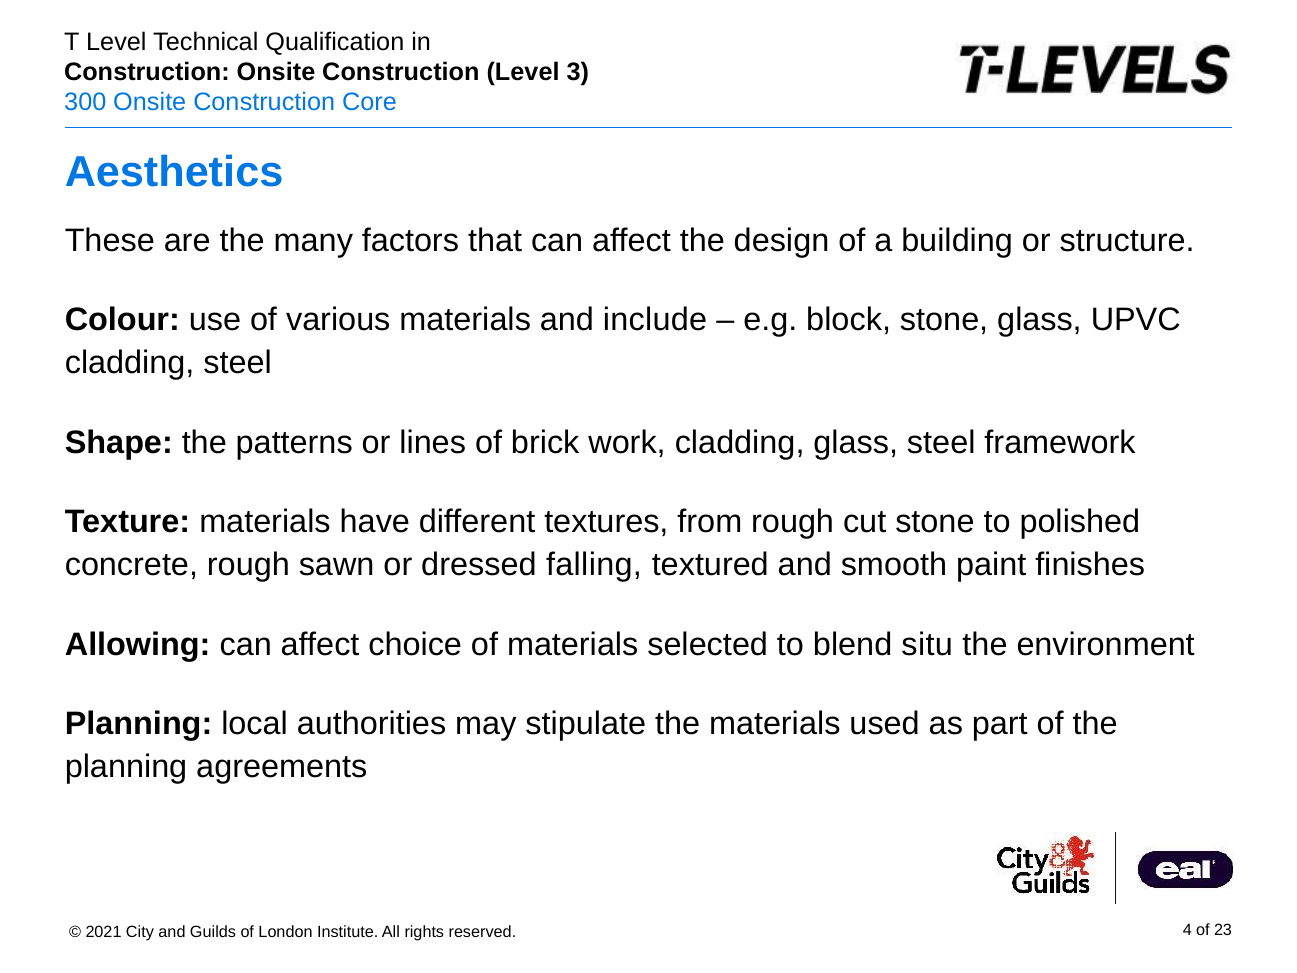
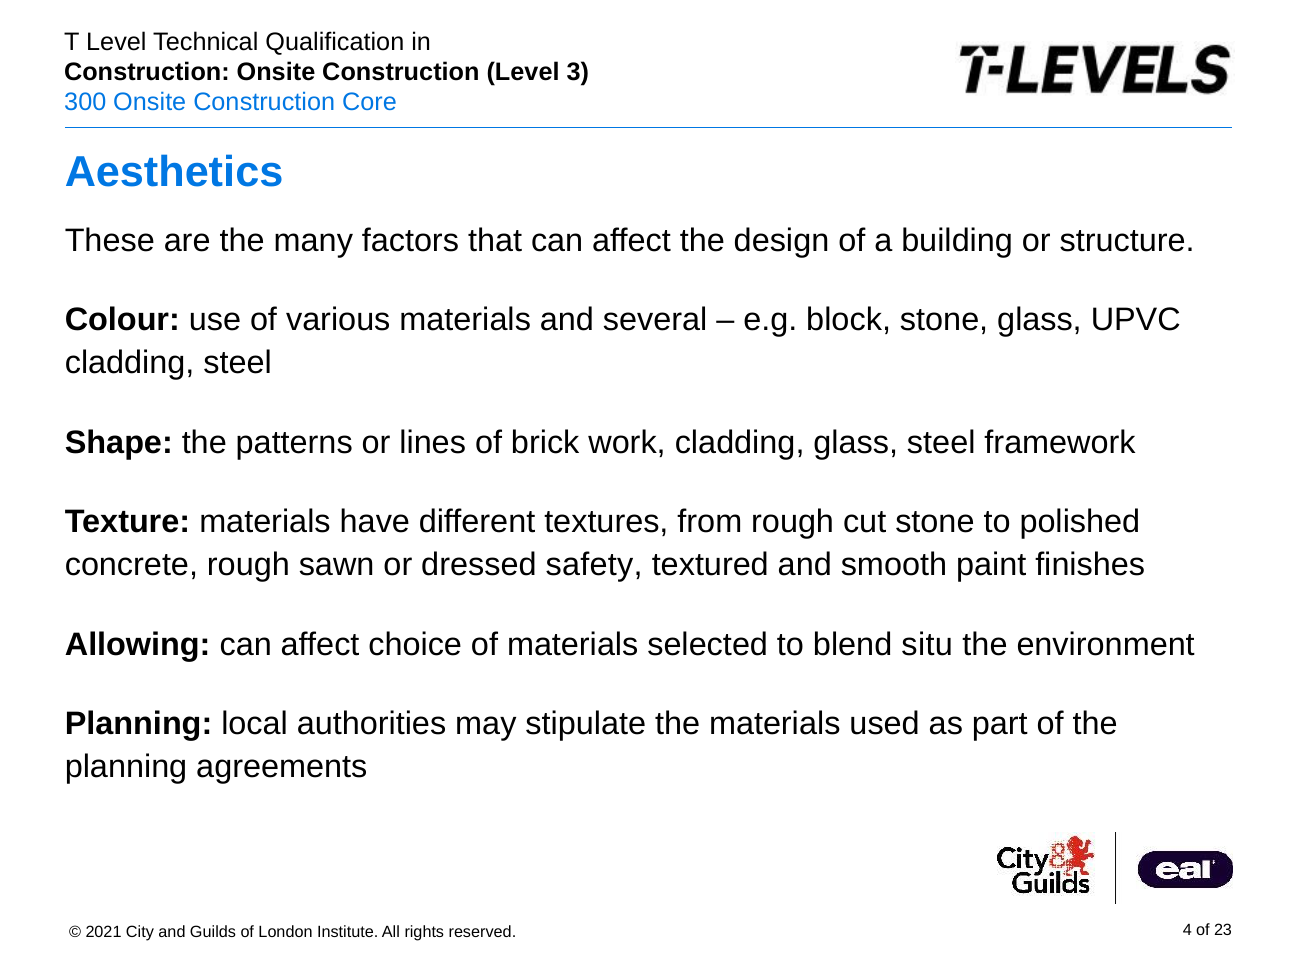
include: include -> several (655, 320)
falling: falling -> safety (594, 565)
